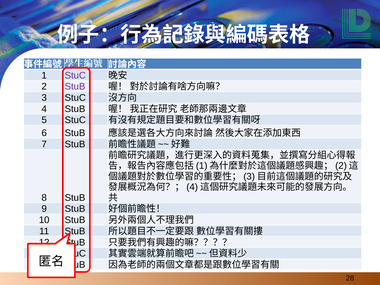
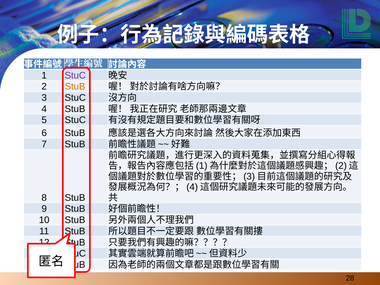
StuB colour: purple -> orange (75, 87)
